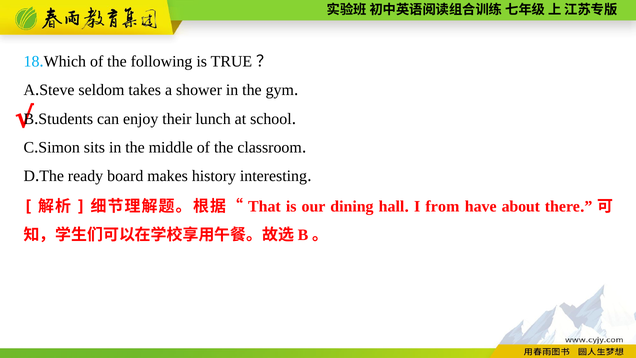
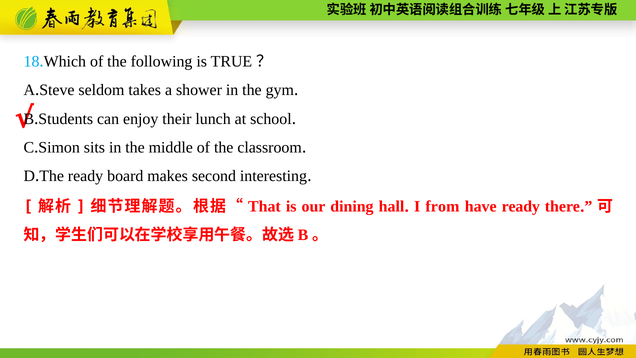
history: history -> second (214, 176)
have about: about -> ready (521, 206)
